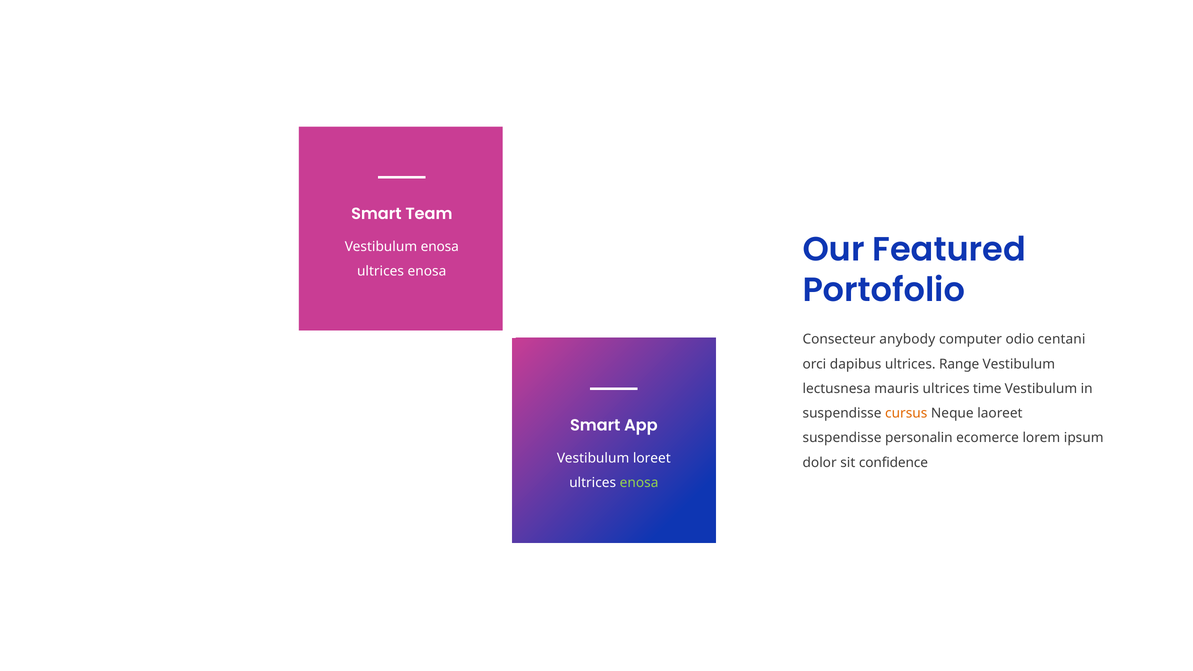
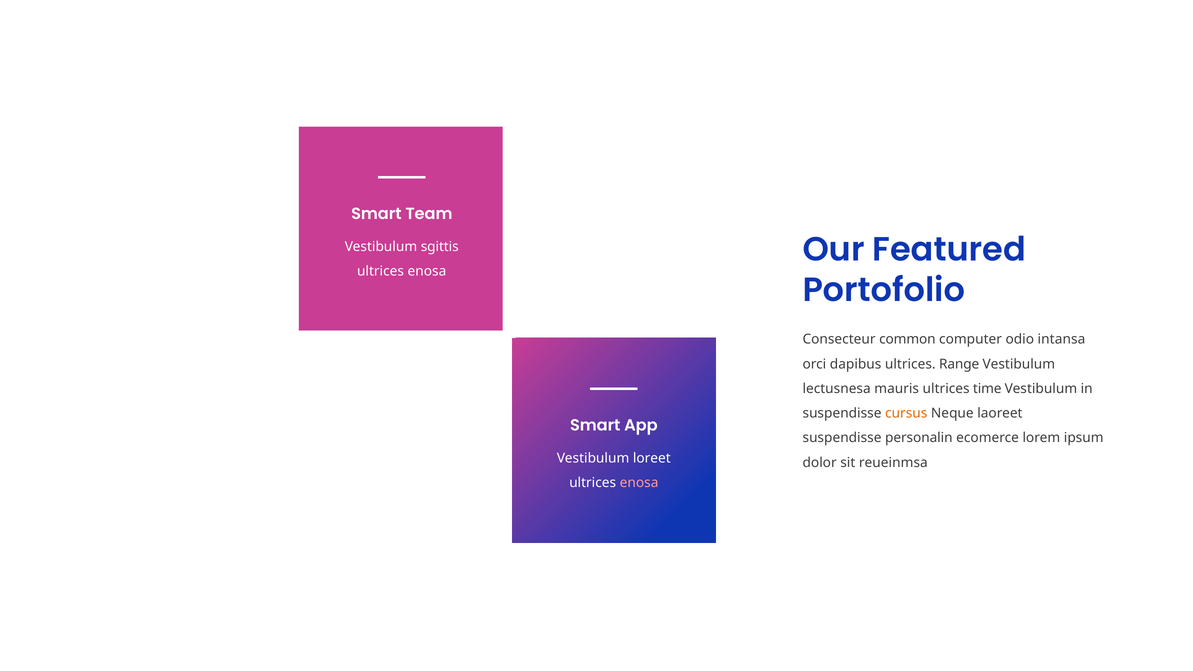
Vestibulum enosa: enosa -> sgittis (440, 247)
anybody: anybody -> common (907, 340)
centani: centani -> intansa (1061, 340)
confidence: confidence -> reueinmsa (893, 463)
enosa colour: light green -> pink (639, 483)
